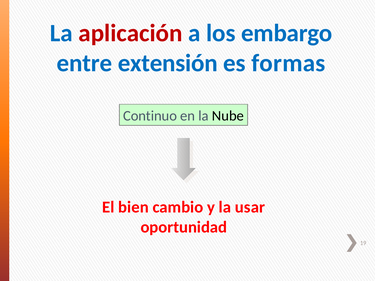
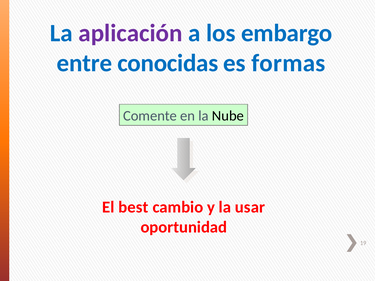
aplicación colour: red -> purple (130, 33)
extensión: extensión -> conocidas (168, 63)
Continuo: Continuo -> Comente (150, 116)
bien: bien -> best (133, 207)
